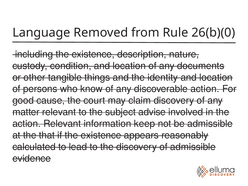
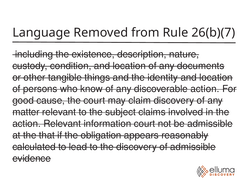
26(b)(0: 26(b)(0 -> 26(b)(7 (213, 33)
advise: advise -> claims (152, 112)
information keep: keep -> court (145, 124)
if the existence: existence -> obligation (101, 135)
